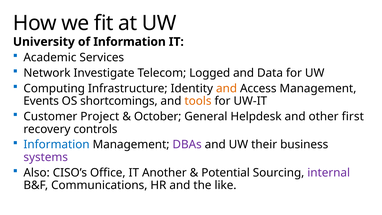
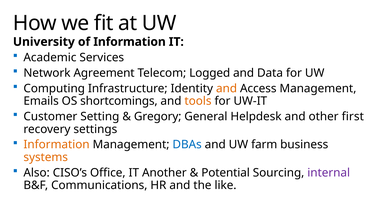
Investigate: Investigate -> Agreement (104, 73)
Events: Events -> Emails (41, 101)
Project: Project -> Setting (100, 116)
October: October -> Gregory (158, 116)
controls: controls -> settings (95, 129)
Information colour: blue -> orange (57, 145)
DBAs colour: purple -> blue (187, 145)
their: their -> farm (264, 145)
systems colour: purple -> orange (46, 157)
